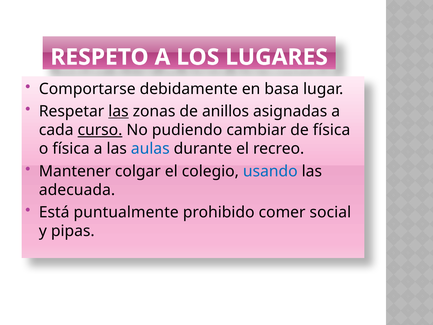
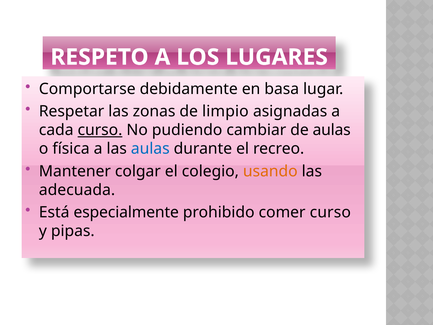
las underline: present -> none (118, 111)
anillos: anillos -> limpio (225, 111)
de física: física -> aulas (332, 130)
usando colour: blue -> orange (270, 171)
puntualmente: puntualmente -> especialmente (126, 212)
comer social: social -> curso (330, 212)
